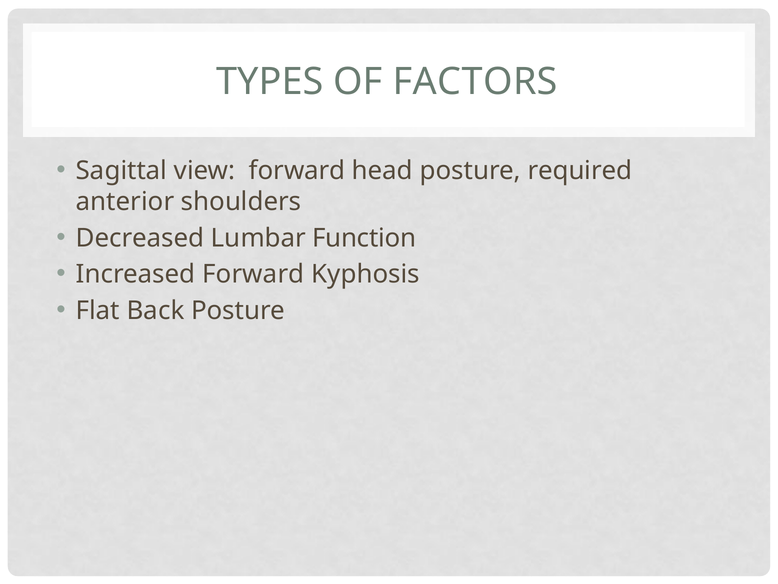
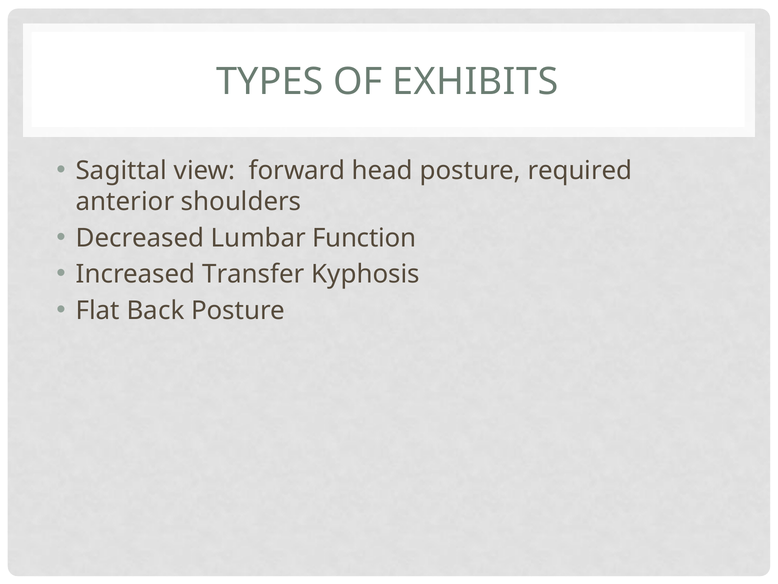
FACTORS: FACTORS -> EXHIBITS (475, 82)
Increased Forward: Forward -> Transfer (253, 274)
